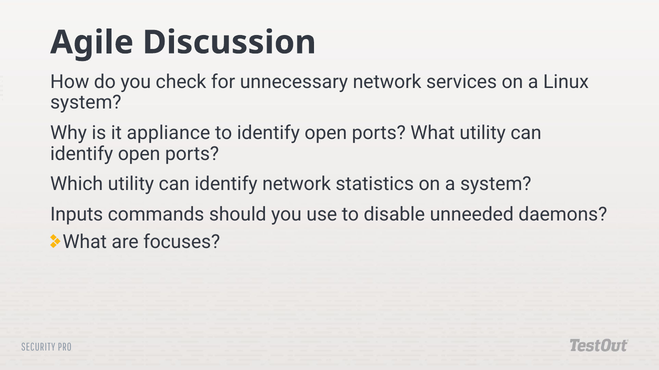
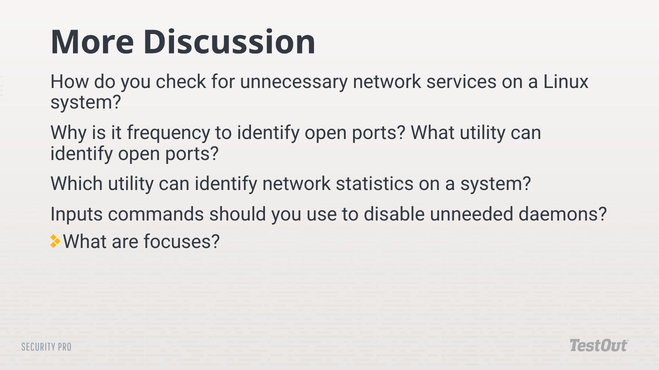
Agile: Agile -> More (92, 43)
appliance: appliance -> frequency (169, 133)
